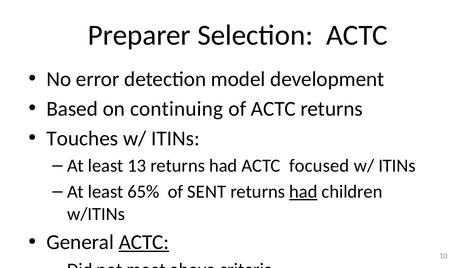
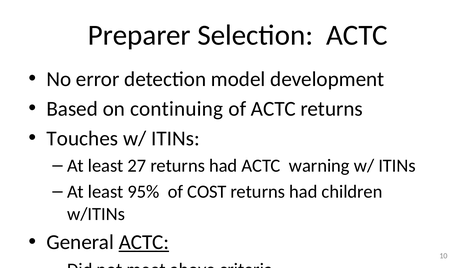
13: 13 -> 27 (137, 166)
focused: focused -> warning (319, 166)
65%: 65% -> 95% (143, 192)
SENT: SENT -> COST (207, 192)
had underline: present -> none (303, 192)
